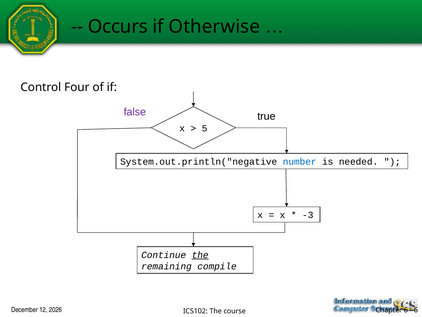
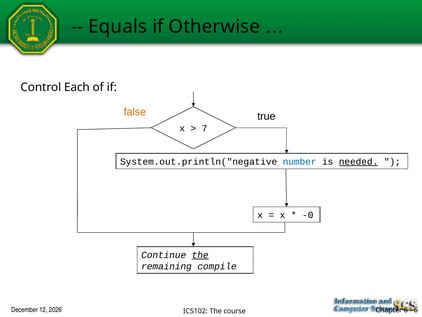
Occurs: Occurs -> Equals (118, 27)
Four: Four -> Each (77, 87)
false colour: purple -> orange (135, 112)
5: 5 -> 7 (205, 128)
needed underline: none -> present (359, 161)
-3: -3 -> -0 (308, 215)
